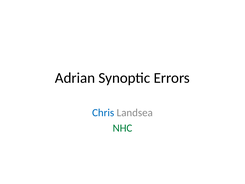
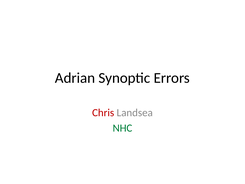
Chris colour: blue -> red (103, 113)
